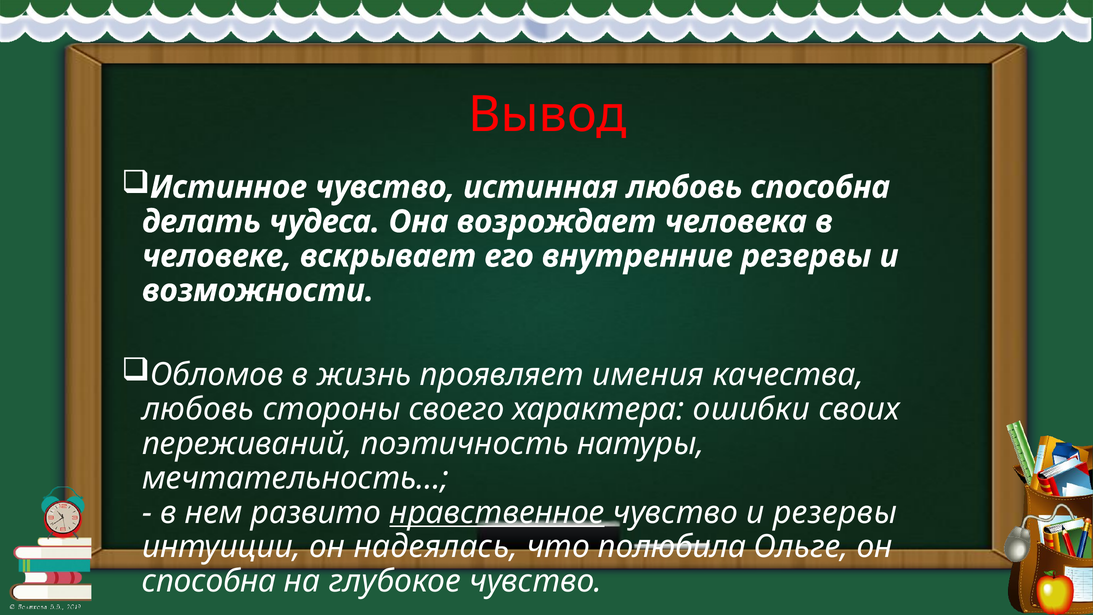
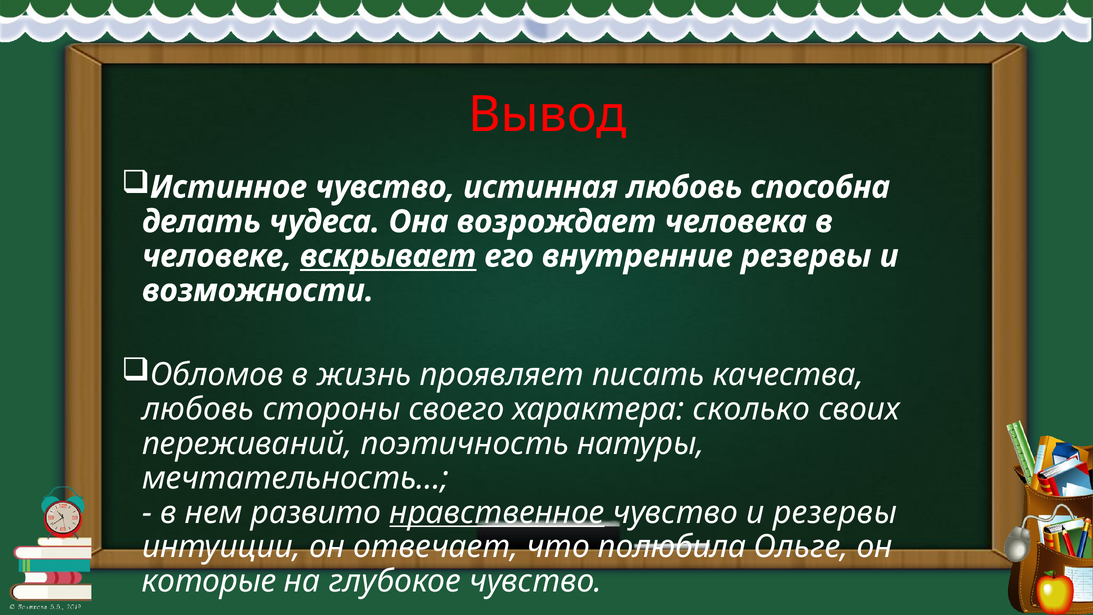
вскрывает underline: none -> present (388, 256)
имения: имения -> писать (648, 375)
ошибки: ошибки -> сколько (752, 409)
надеялась: надеялась -> отвечает (436, 547)
способна: способна -> которые (209, 581)
